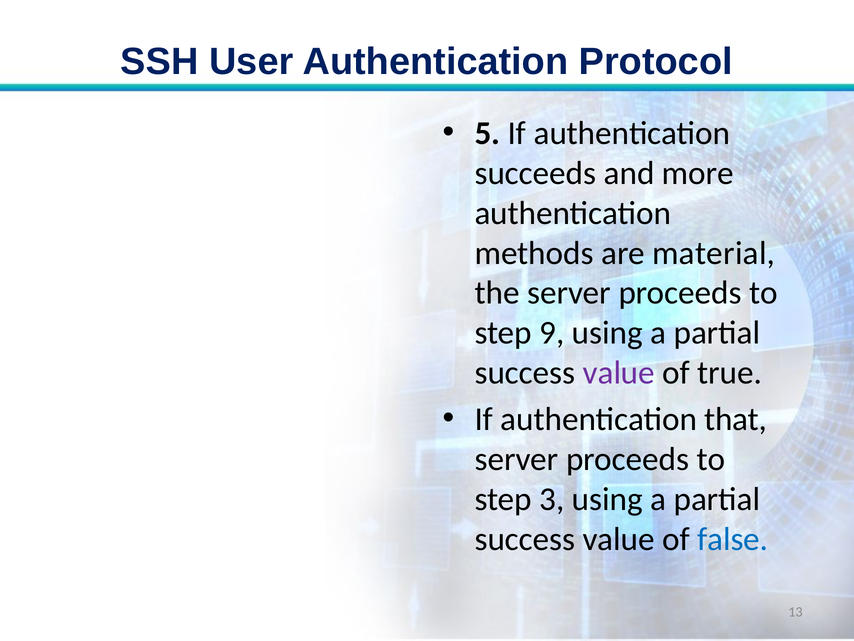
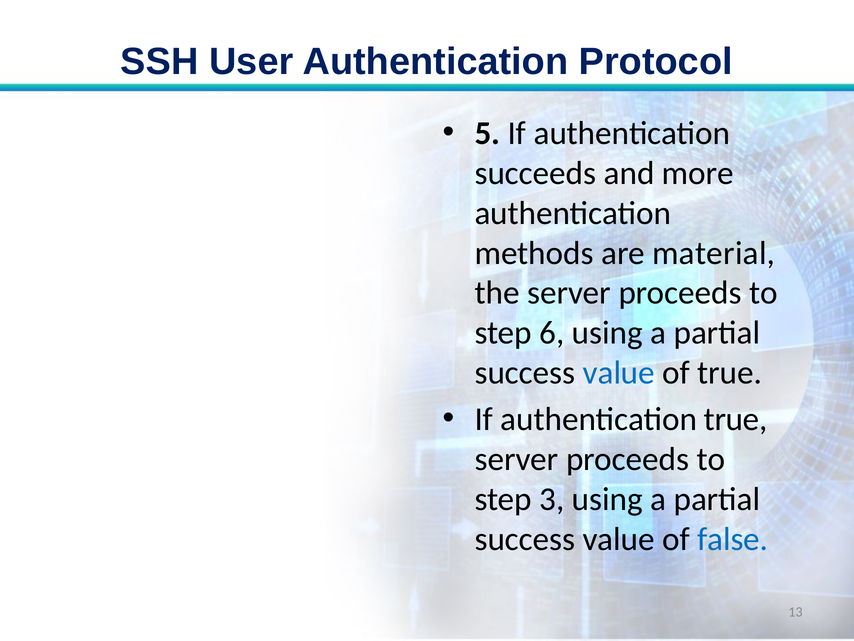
9: 9 -> 6 (552, 333)
value colour: purple -> blue (619, 372)
authentication that: that -> true (736, 419)
